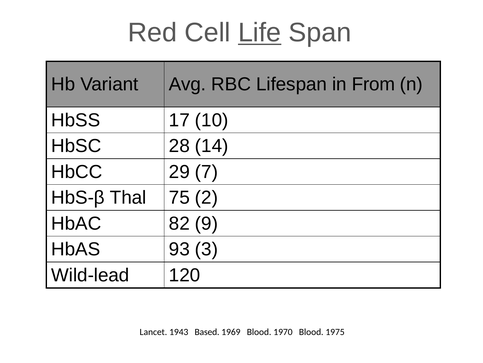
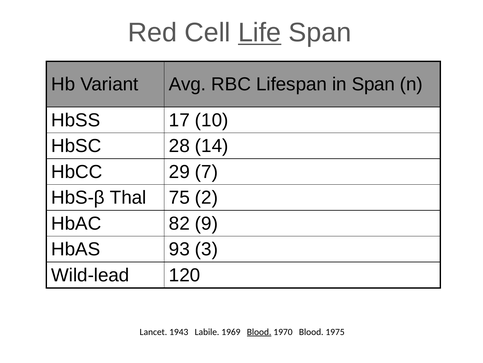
in From: From -> Span (373, 84)
Based: Based -> Labile (207, 331)
Blood underline: none -> present (259, 331)
